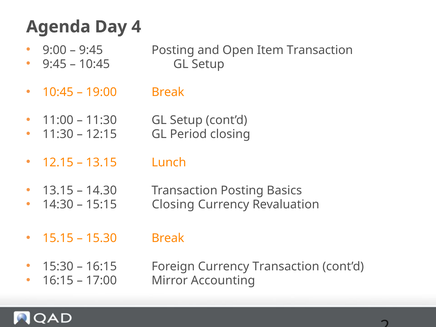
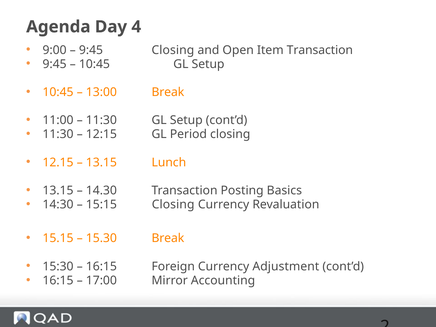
9:45 Posting: Posting -> Closing (173, 50)
19:00: 19:00 -> 13:00 (101, 92)
Currency Transaction: Transaction -> Adjustment (286, 266)
